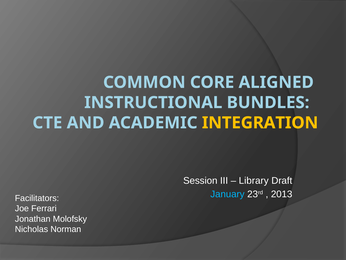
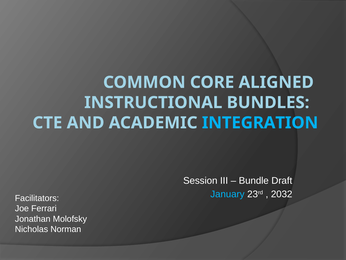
INTEGRATION colour: yellow -> light blue (260, 123)
Library: Library -> Bundle (254, 180)
2013: 2013 -> 2032 (282, 194)
